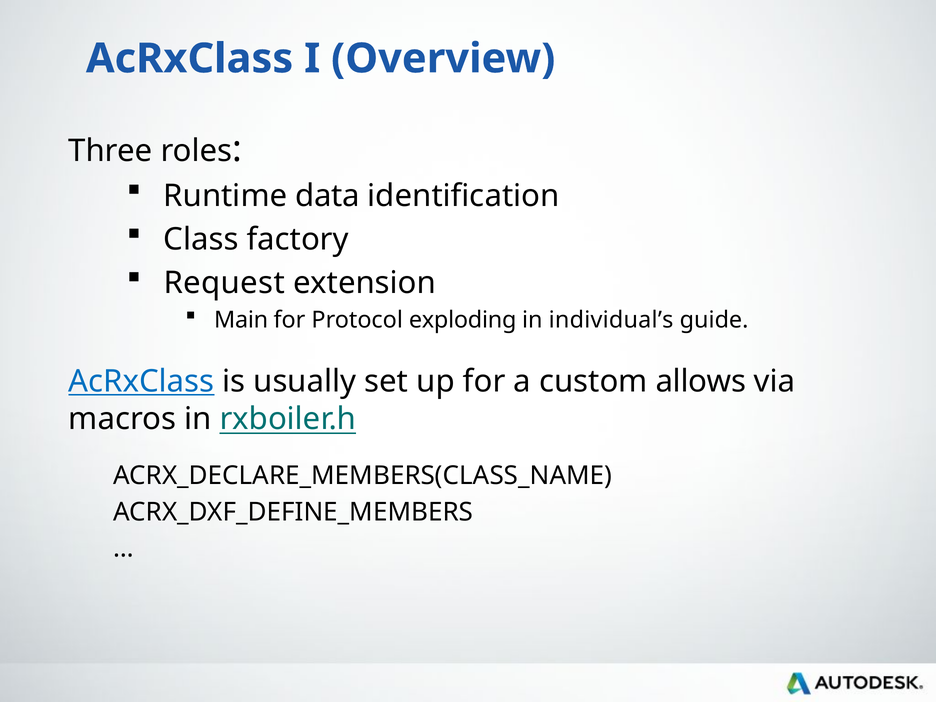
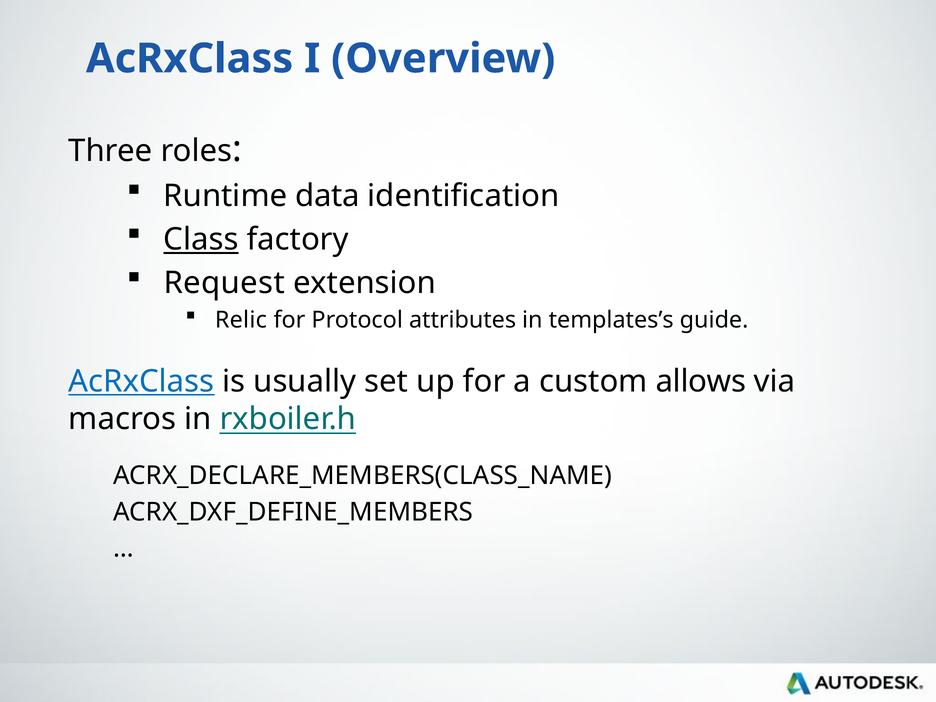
Class underline: none -> present (201, 239)
Main: Main -> Relic (241, 320)
exploding: exploding -> attributes (463, 320)
individual’s: individual’s -> templates’s (611, 320)
